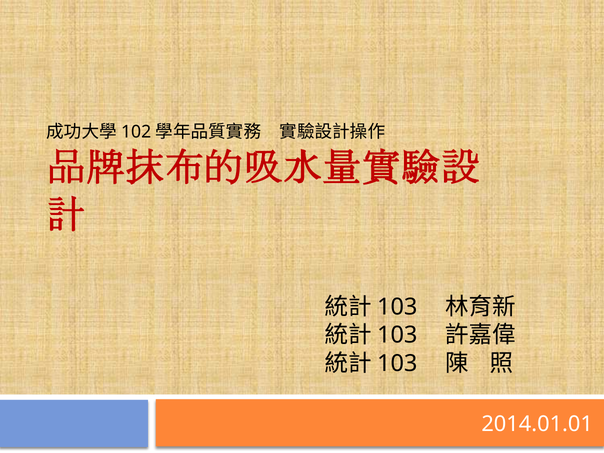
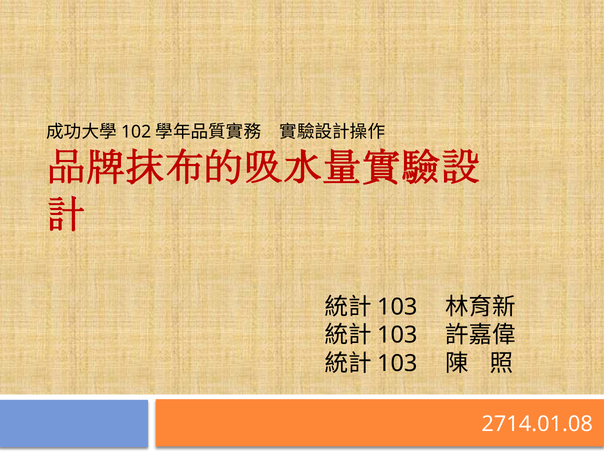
2014.01.01: 2014.01.01 -> 2714.01.08 (537, 424)
